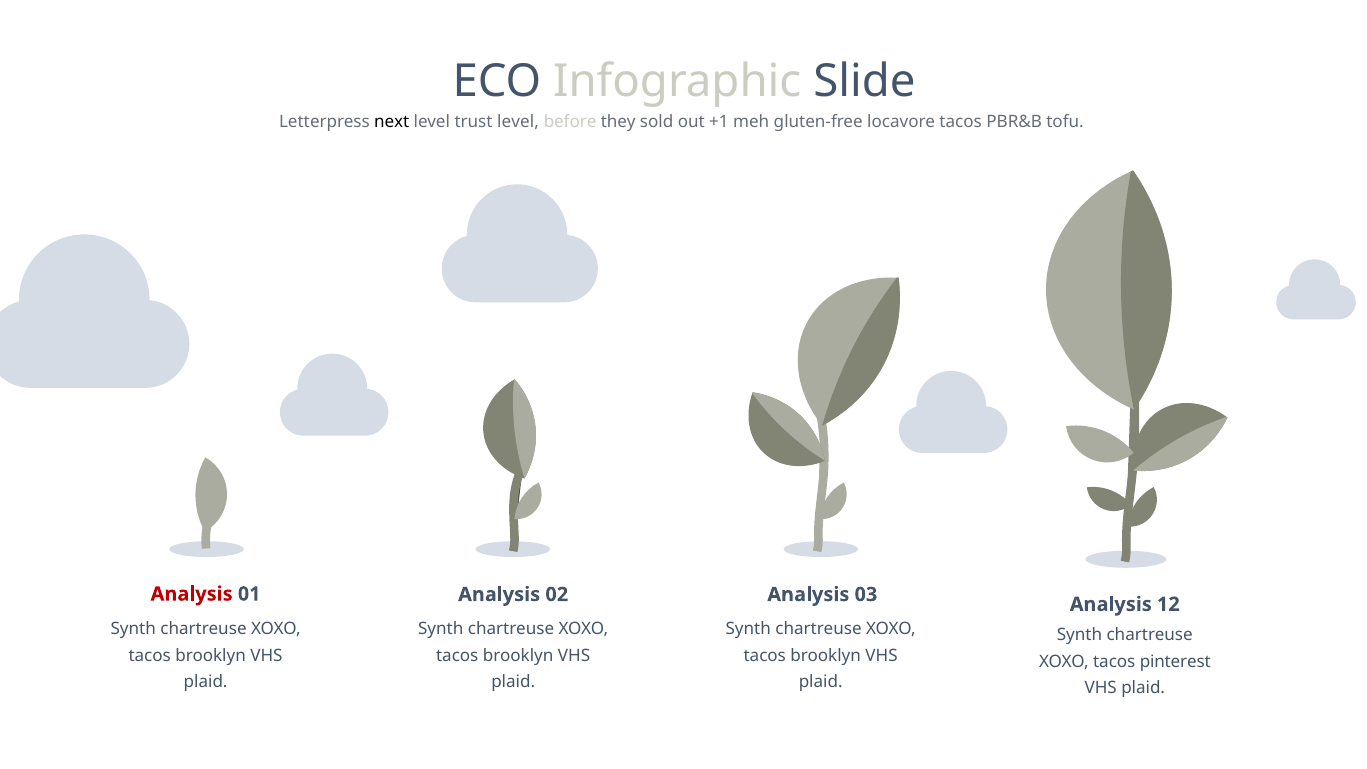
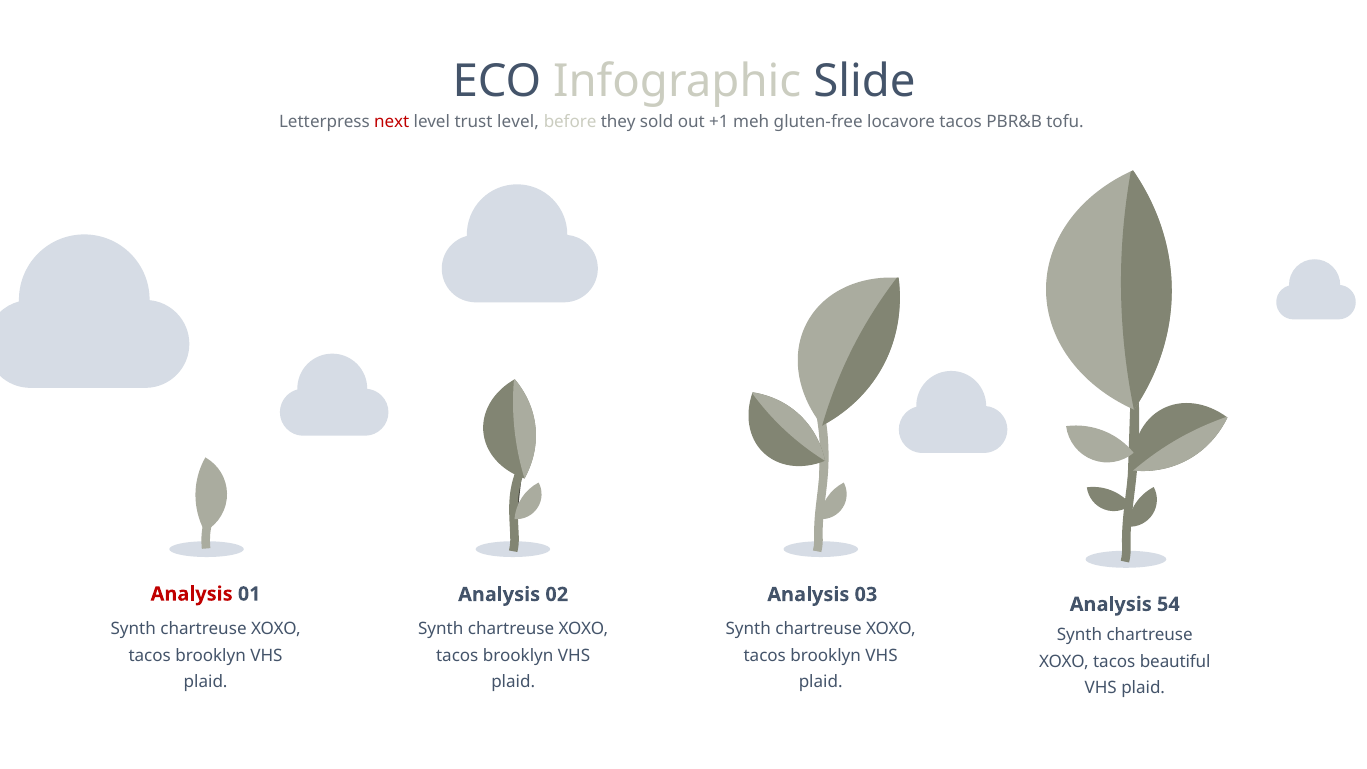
next colour: black -> red (392, 122)
12: 12 -> 54 (1168, 604)
pinterest: pinterest -> beautiful (1175, 661)
